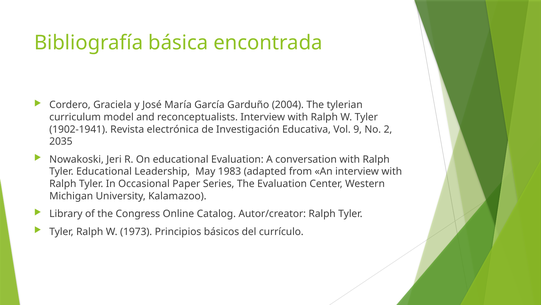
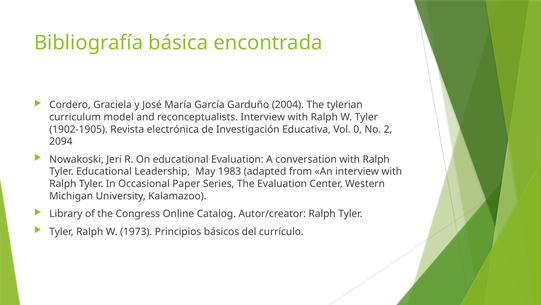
1902-1941: 1902-1941 -> 1902-1905 (79, 129)
9: 9 -> 0 (358, 129)
2035: 2035 -> 2094 (61, 141)
